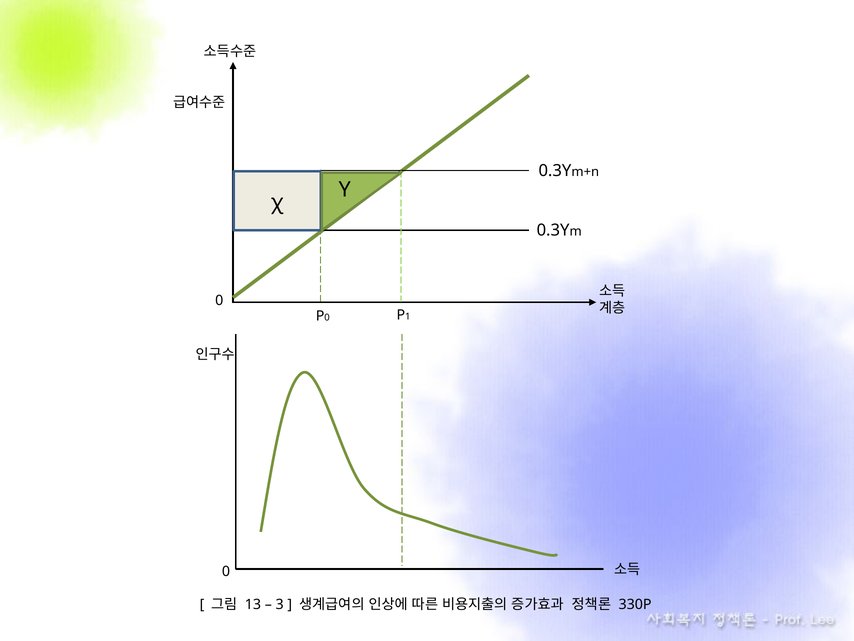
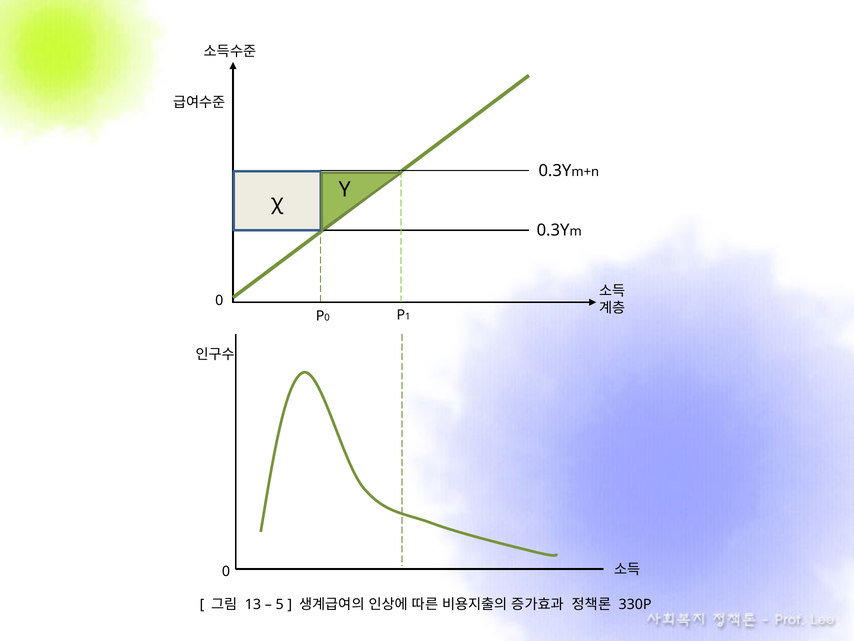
3: 3 -> 5 (280, 604)
